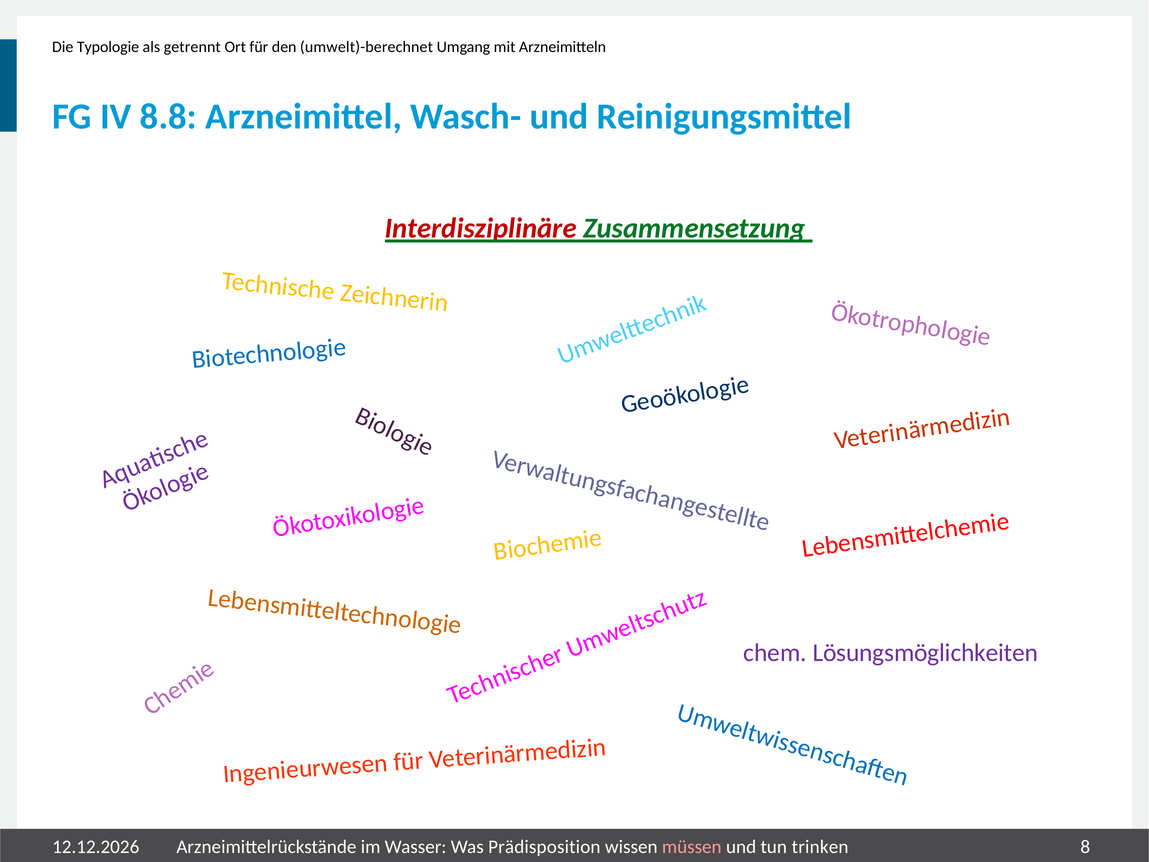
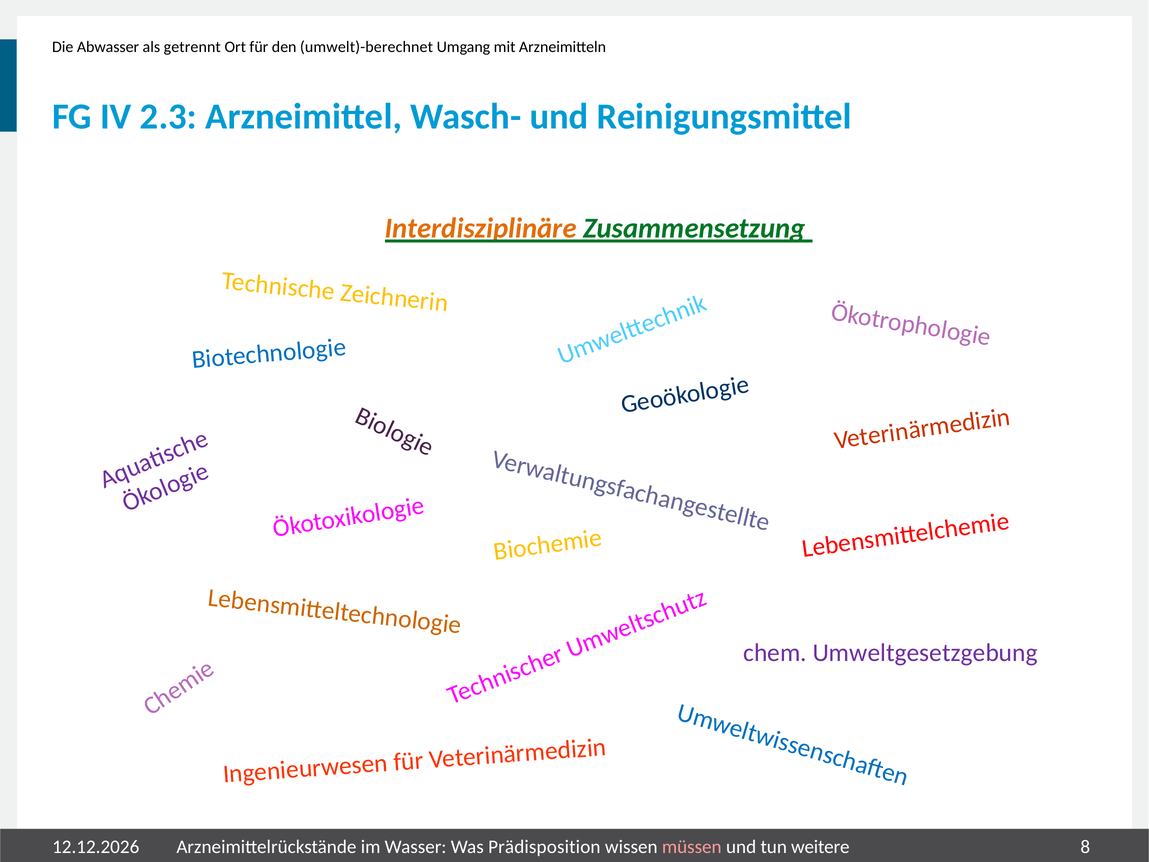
Typologie: Typologie -> Abwasser (108, 47)
8.8: 8.8 -> 2.3 (169, 116)
Interdisziplinäre colour: red -> orange (481, 228)
Lösungsmöglichkeiten: Lösungsmöglichkeiten -> Umweltgesetzgebung (925, 653)
trinken: trinken -> weitere (820, 846)
